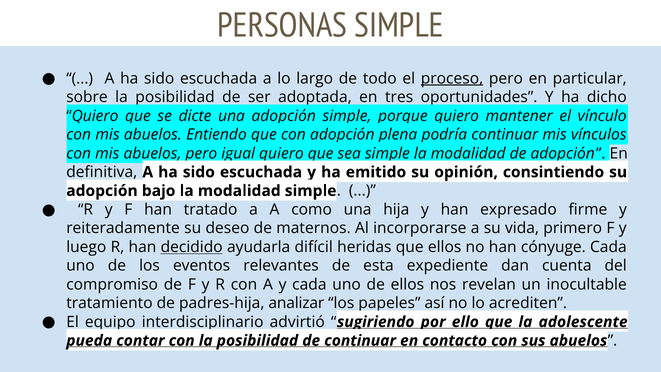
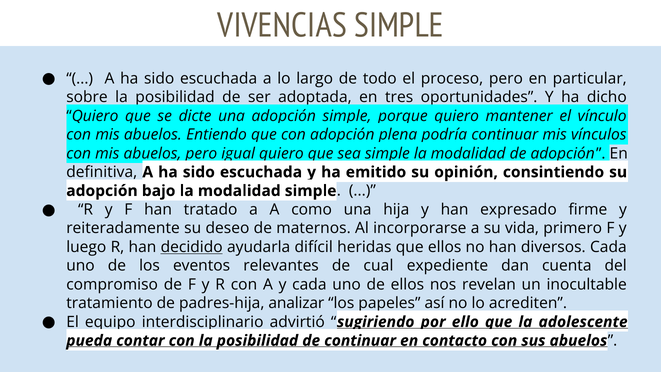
PERSONAS: PERSONAS -> VIVENCIAS (282, 25)
proceso underline: present -> none (452, 78)
cónyuge: cónyuge -> diversos (553, 247)
esta: esta -> cual (378, 266)
